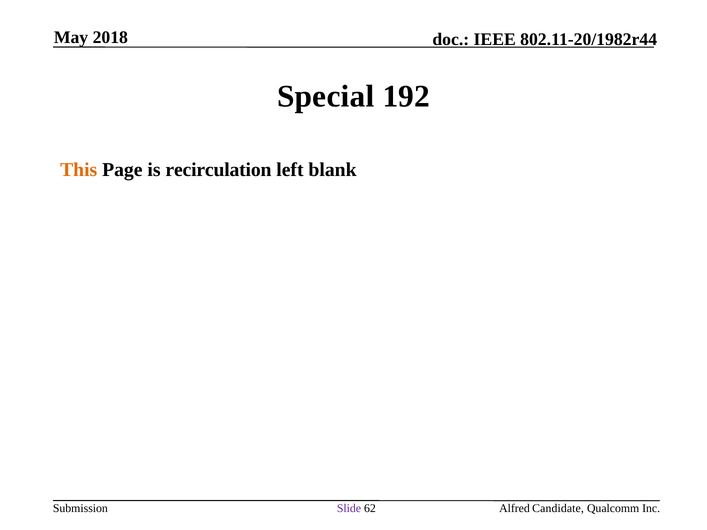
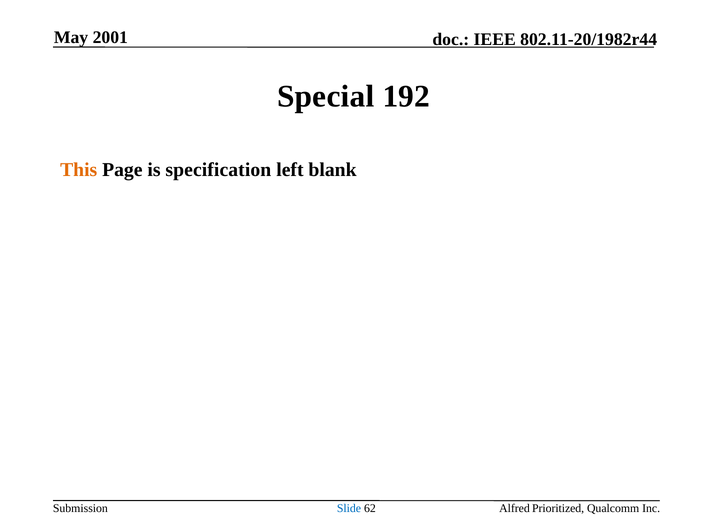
2018: 2018 -> 2001 (110, 37)
recirculation: recirculation -> specification (218, 170)
Slide colour: purple -> blue (349, 509)
Candidate: Candidate -> Prioritized (558, 509)
